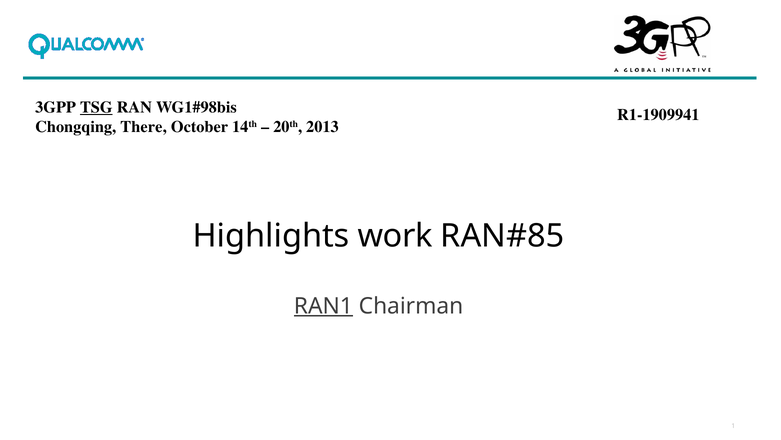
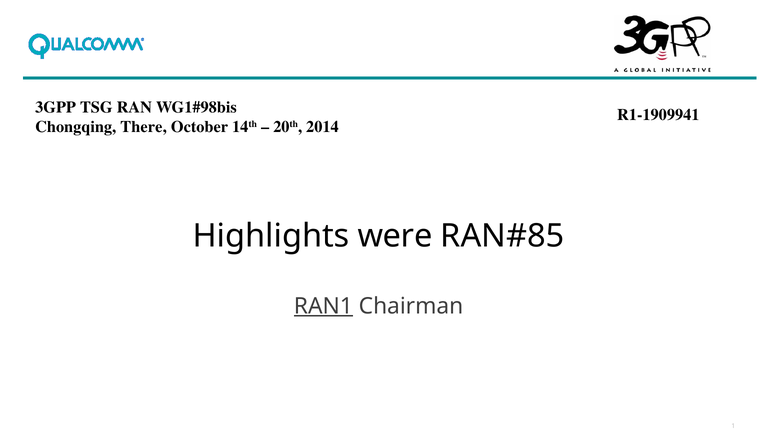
TSG underline: present -> none (96, 107)
2013: 2013 -> 2014 (322, 127)
work: work -> were (395, 236)
